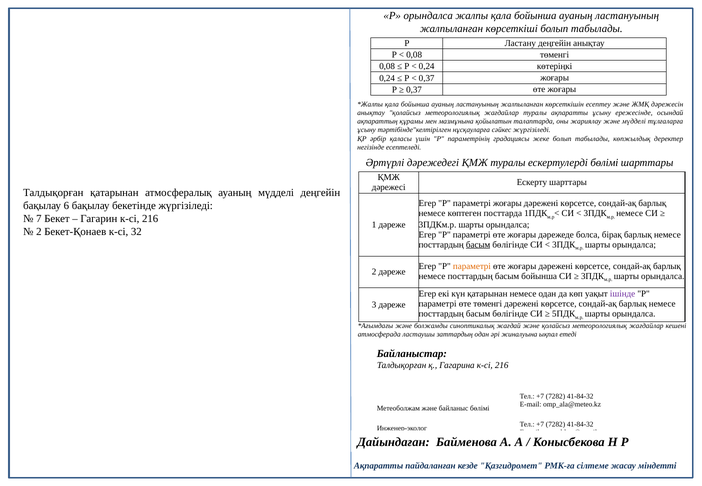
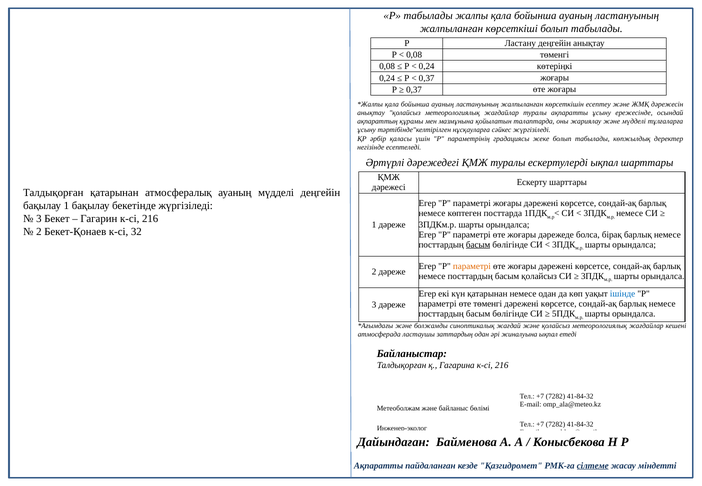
Р орындалса: орындалса -> табылады (428, 16)
ескертулерді бөлімі: бөлімі -> ықпал (604, 162)
бақылау 6: 6 -> 1 (66, 206)
7: 7 -> 3 (39, 219)
басым бойынша: бойынша -> қолайсыз (539, 276)
ішінде colour: purple -> blue (623, 294)
сілтеме underline: none -> present (593, 466)
